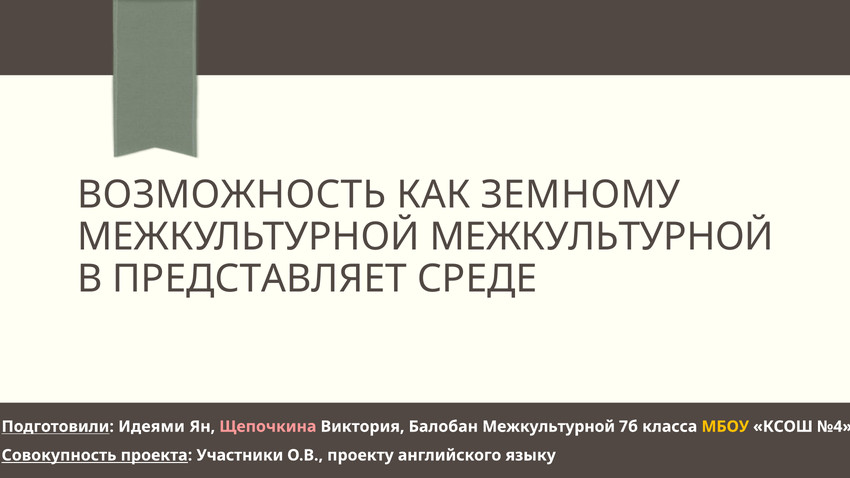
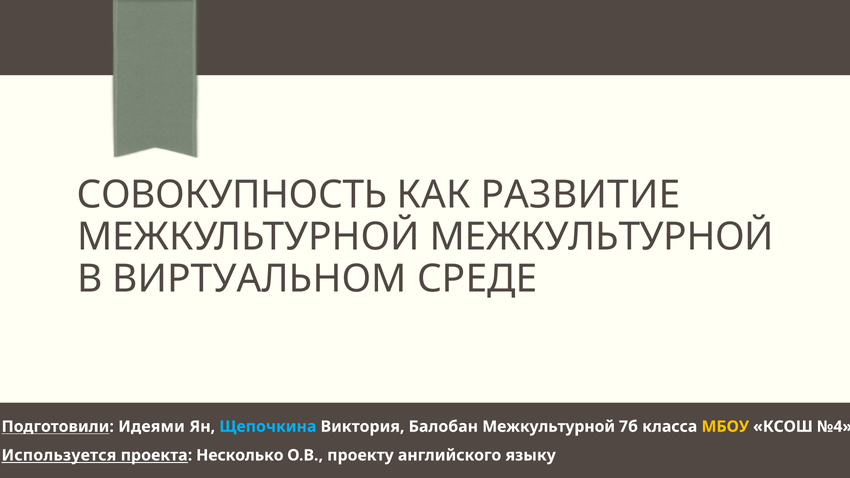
ВОЗМОЖНОСТЬ: ВОЗМОЖНОСТЬ -> СОВОКУПНОСТЬ (232, 195)
ЗЕМНОМУ: ЗЕМНОМУ -> РАЗВИТИЕ (581, 195)
ПРЕДСТАВЛЯЕТ: ПРЕДСТАВЛЯЕТ -> ВИРТУАЛЬНОМ (260, 279)
Щепочкина colour: pink -> light blue (268, 427)
Совокупность: Совокупность -> Используется (59, 455)
Участники: Участники -> Несколько (240, 455)
